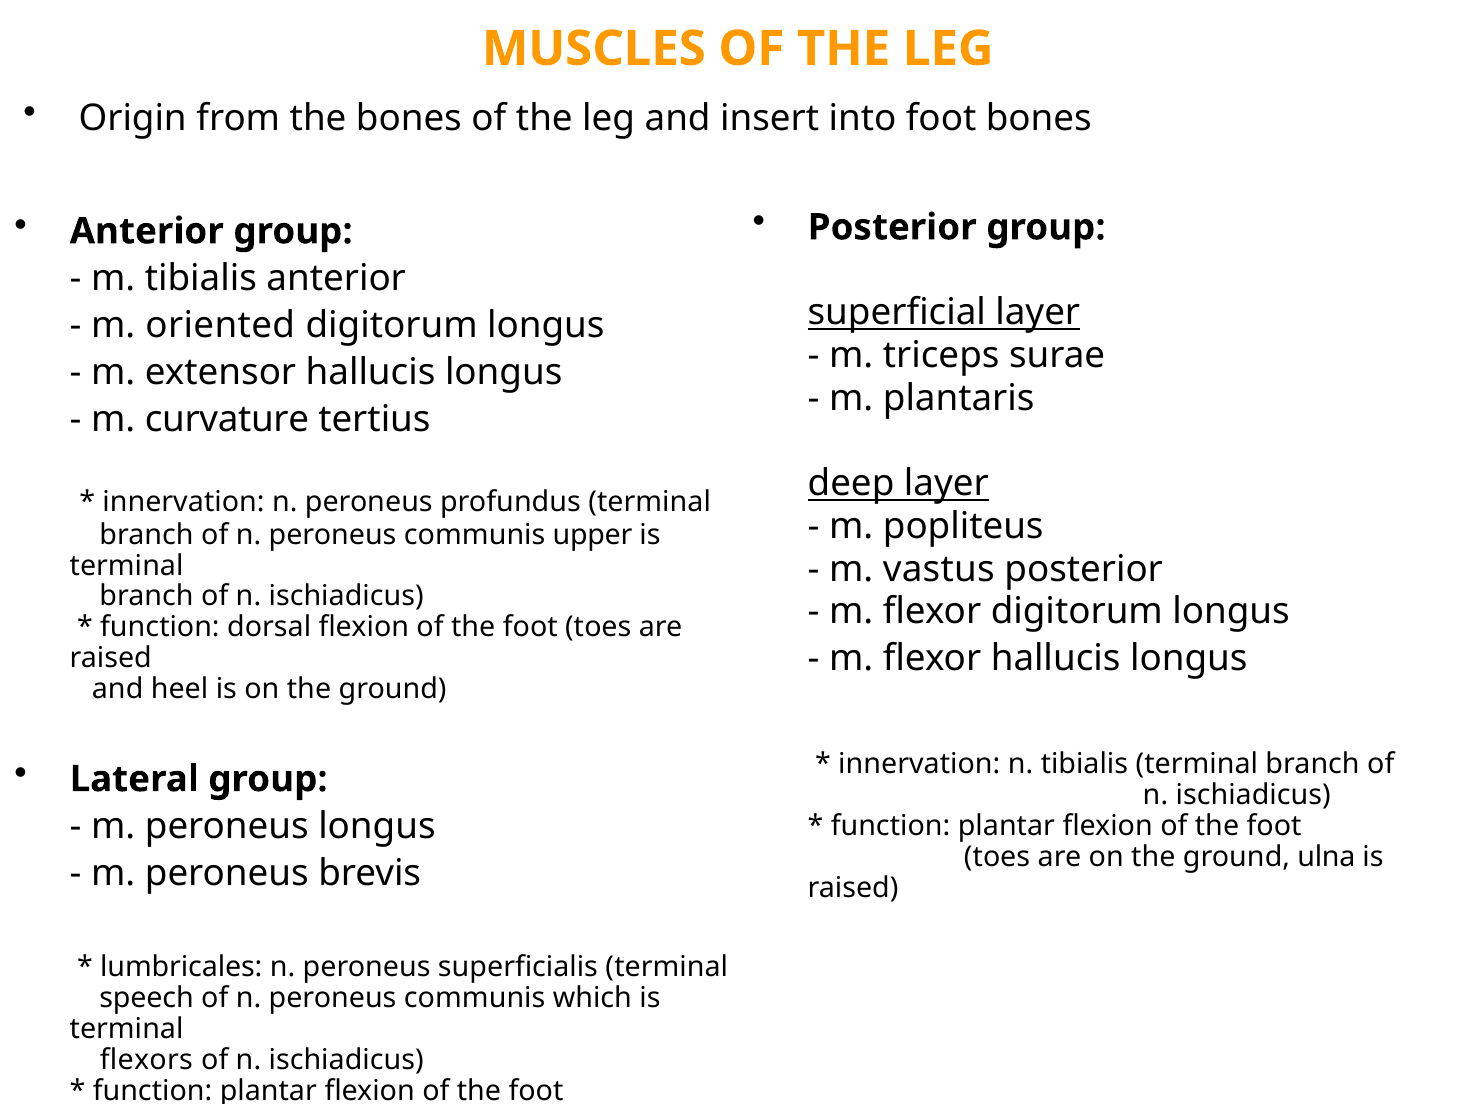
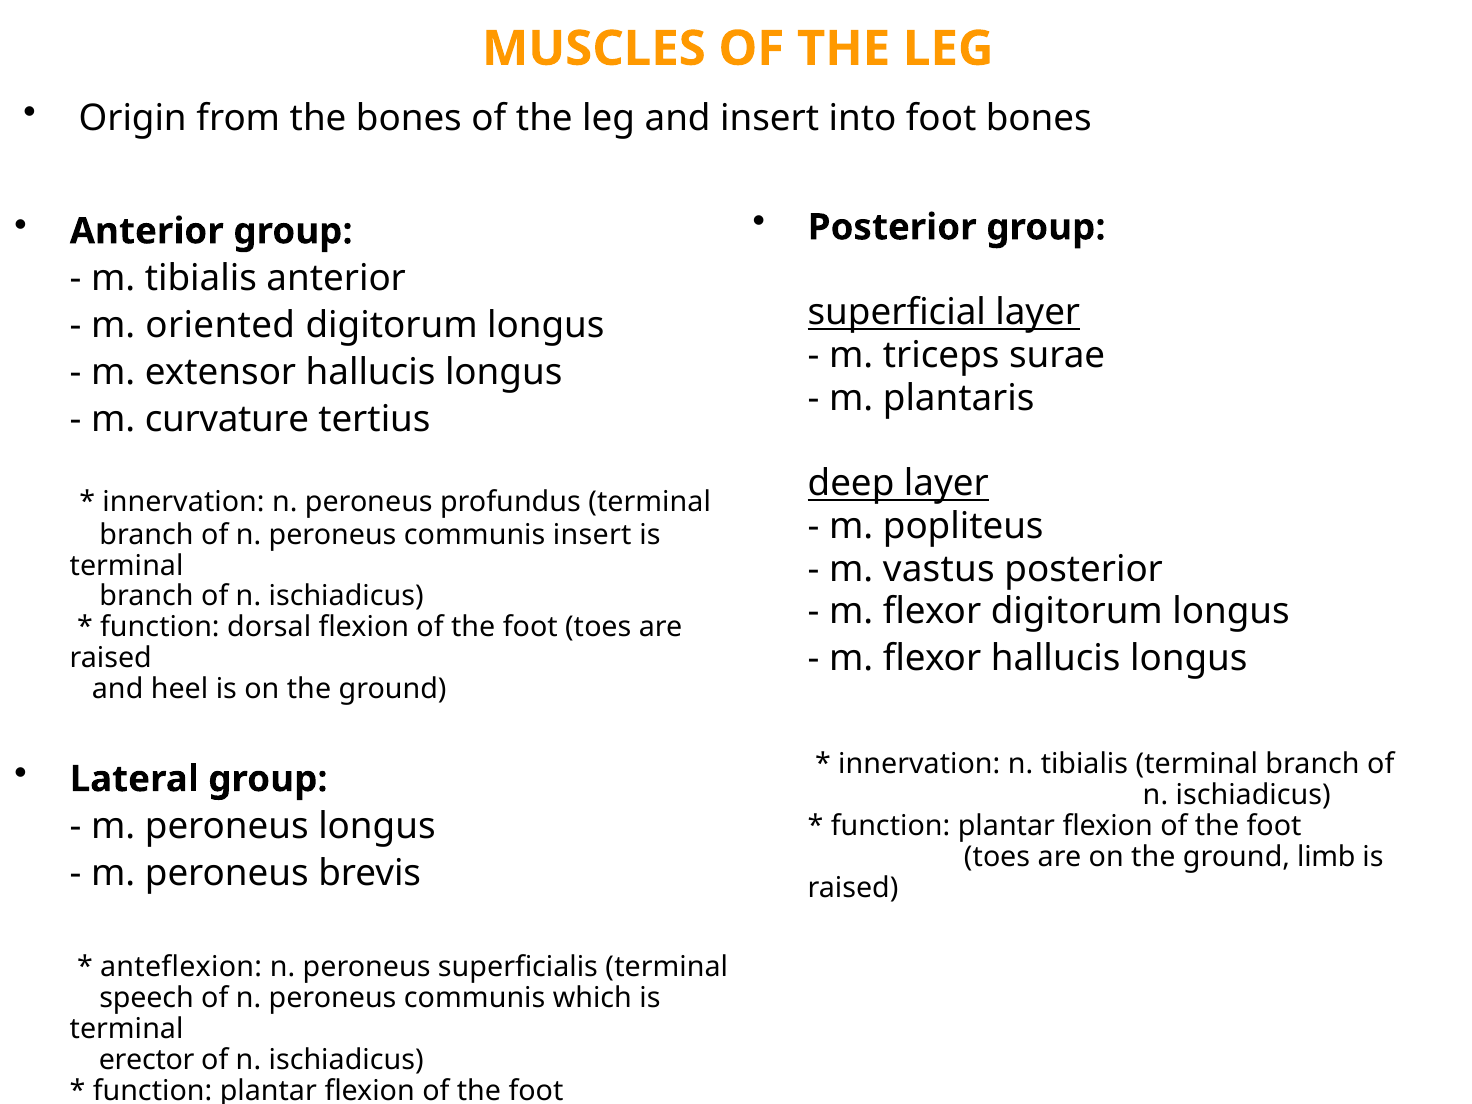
communis upper: upper -> insert (592, 535)
ulna: ulna -> limb (1326, 857)
lumbricales: lumbricales -> anteflexion (181, 967)
flexors: flexors -> erector (147, 1060)
